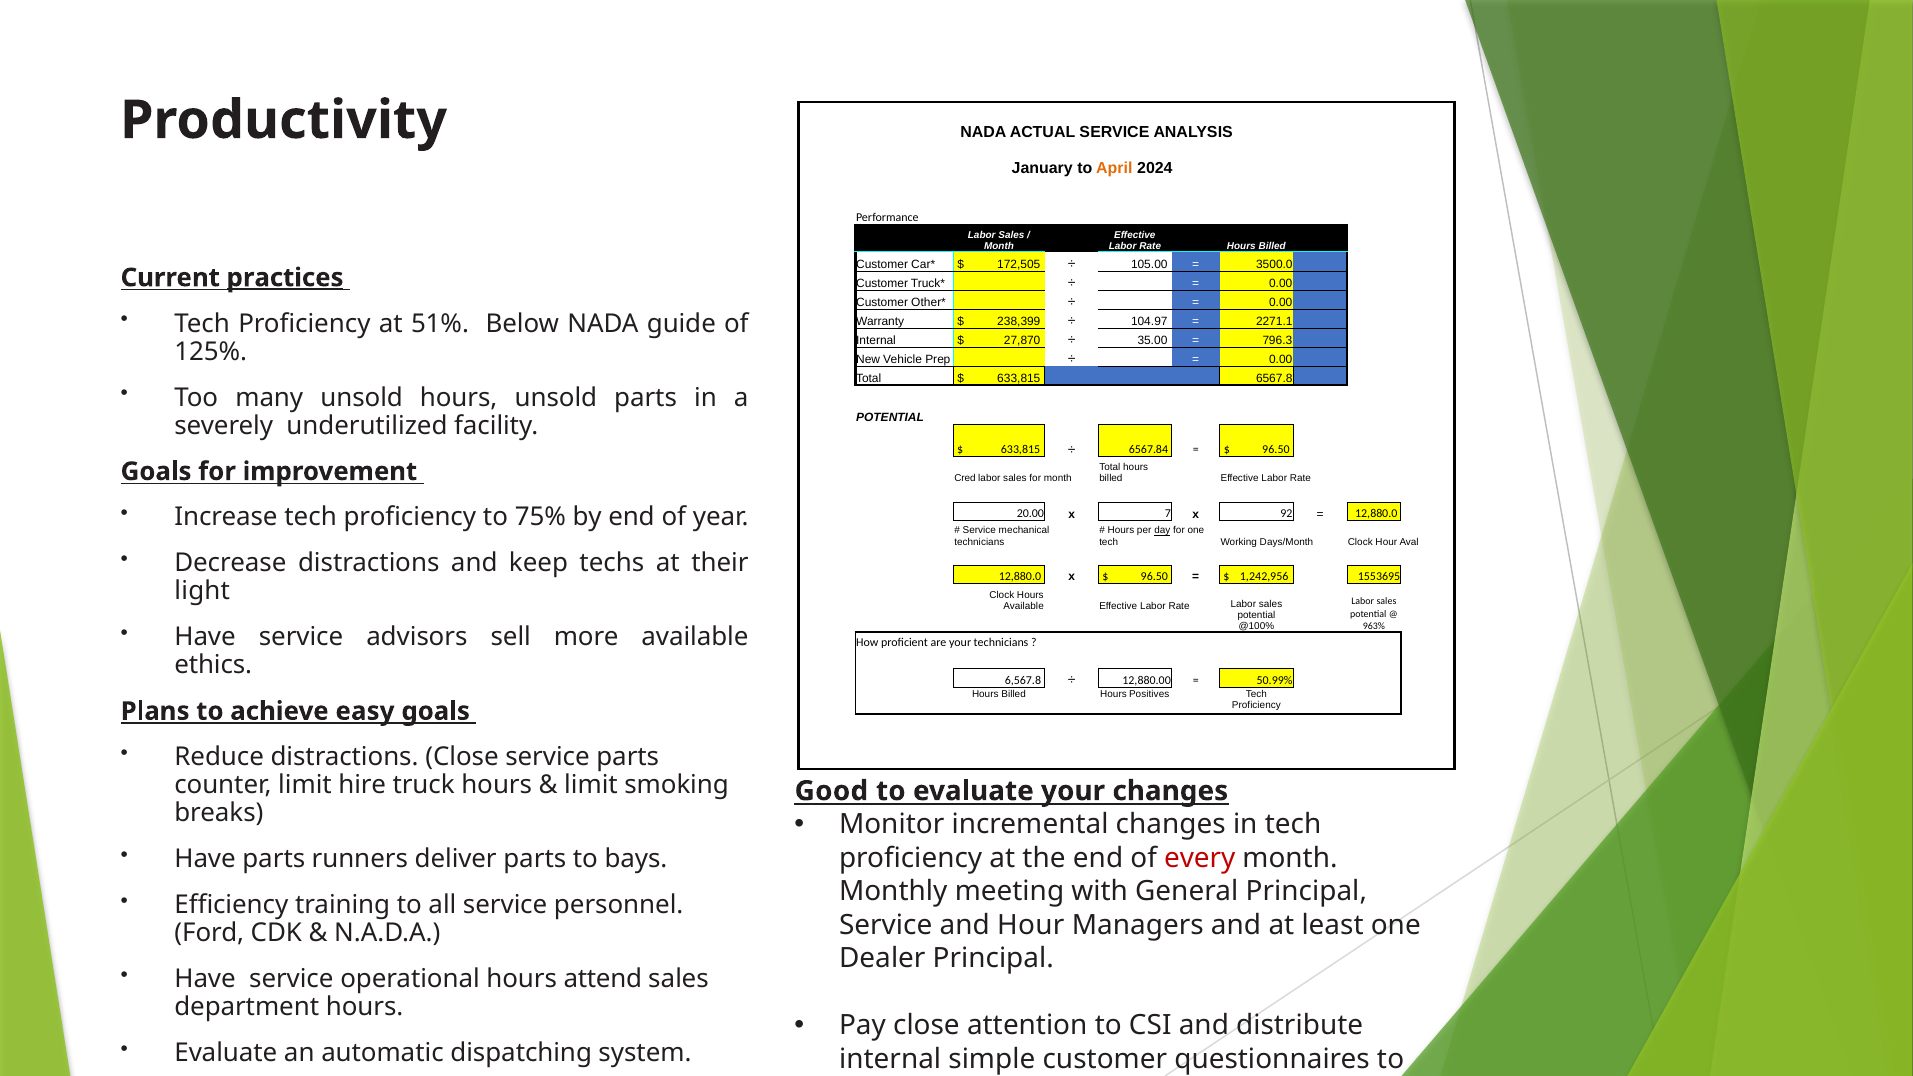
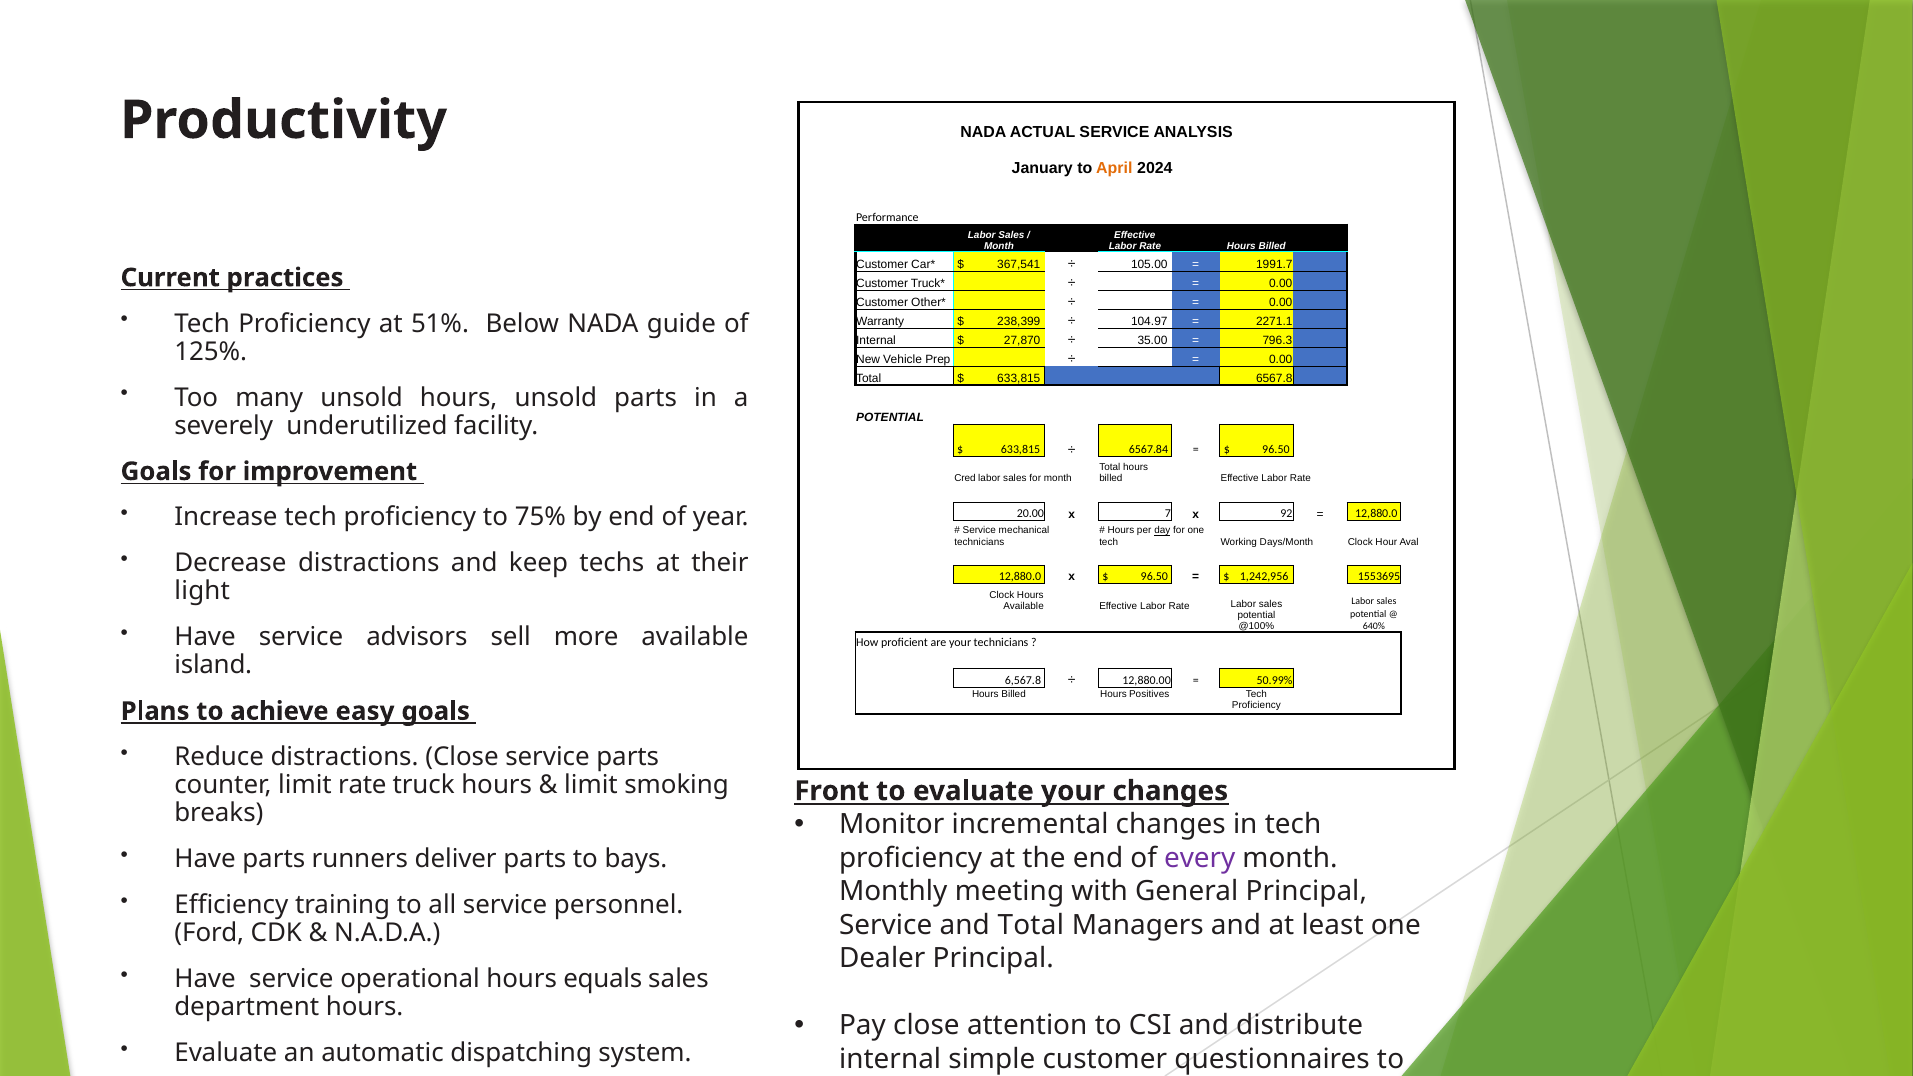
172,505: 172,505 -> 367,541 (1019, 264)
3500.0: 3500.0 -> 1991.7 (1274, 264)
practices underline: present -> none (285, 278)
963%: 963% -> 640% (1374, 626)
ethics: ethics -> island (213, 665)
limit hire: hire -> rate (362, 785)
Good: Good -> Front (832, 791)
every colour: red -> purple (1200, 858)
and Hour: Hour -> Total (1031, 925)
attend: attend -> equals (603, 979)
